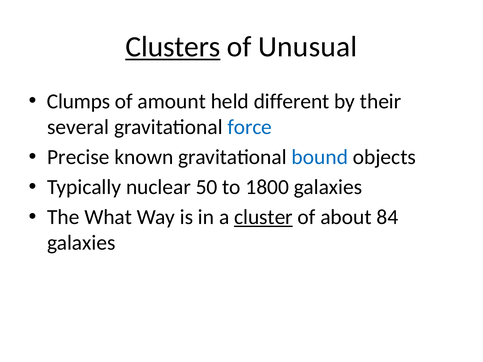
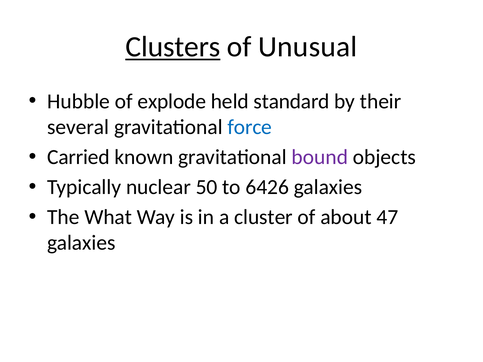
Clumps: Clumps -> Hubble (79, 101)
amount: amount -> explode (172, 101)
different: different -> standard (292, 101)
Precise: Precise -> Carried (78, 157)
bound colour: blue -> purple (320, 157)
1800: 1800 -> 6426 (267, 187)
cluster underline: present -> none (263, 217)
84: 84 -> 47 (387, 217)
